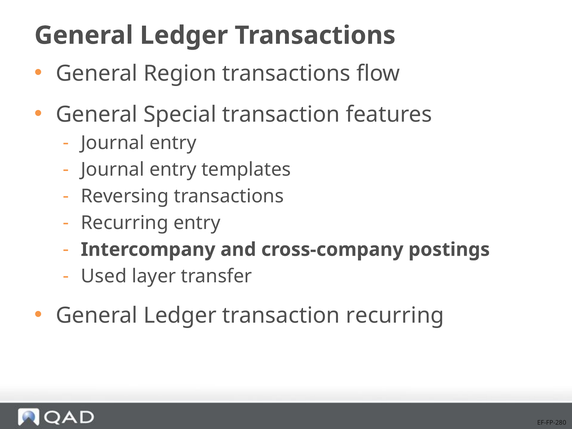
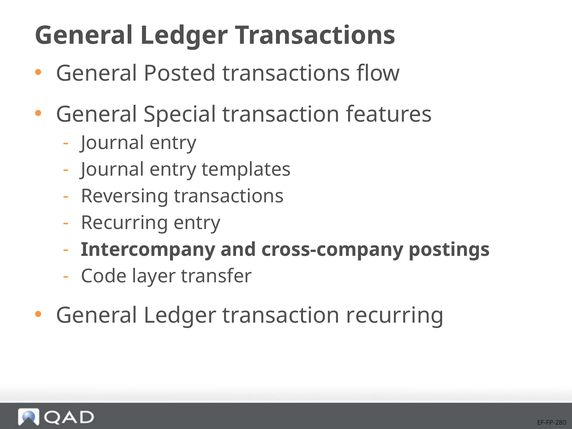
Region: Region -> Posted (180, 74)
Used: Used -> Code (104, 276)
